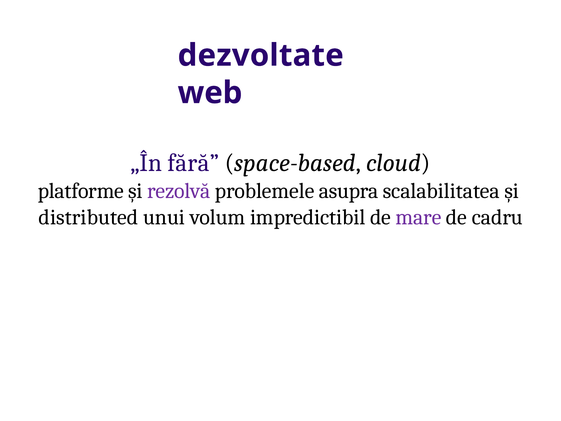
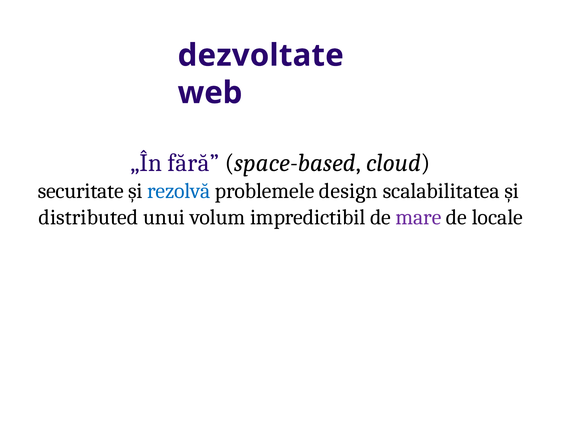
platforme: platforme -> securitate (81, 191)
rezolvă colour: purple -> blue (179, 191)
asupra: asupra -> design (348, 191)
cadru: cadru -> locale (497, 217)
